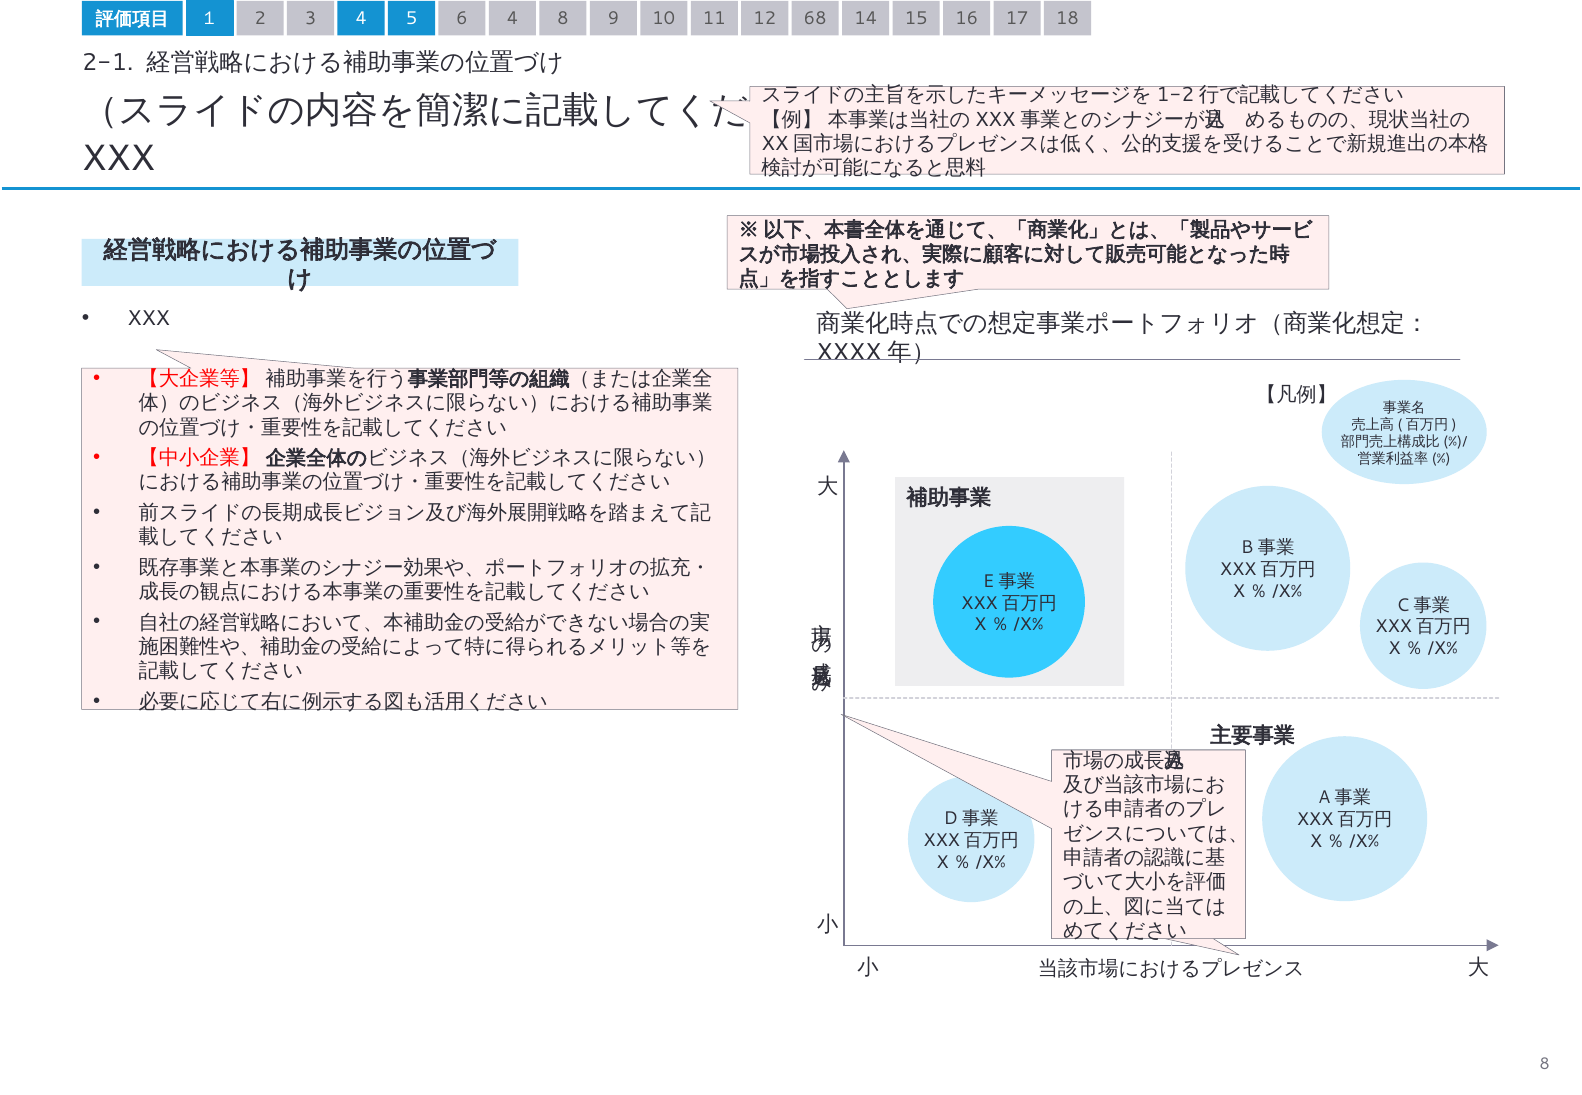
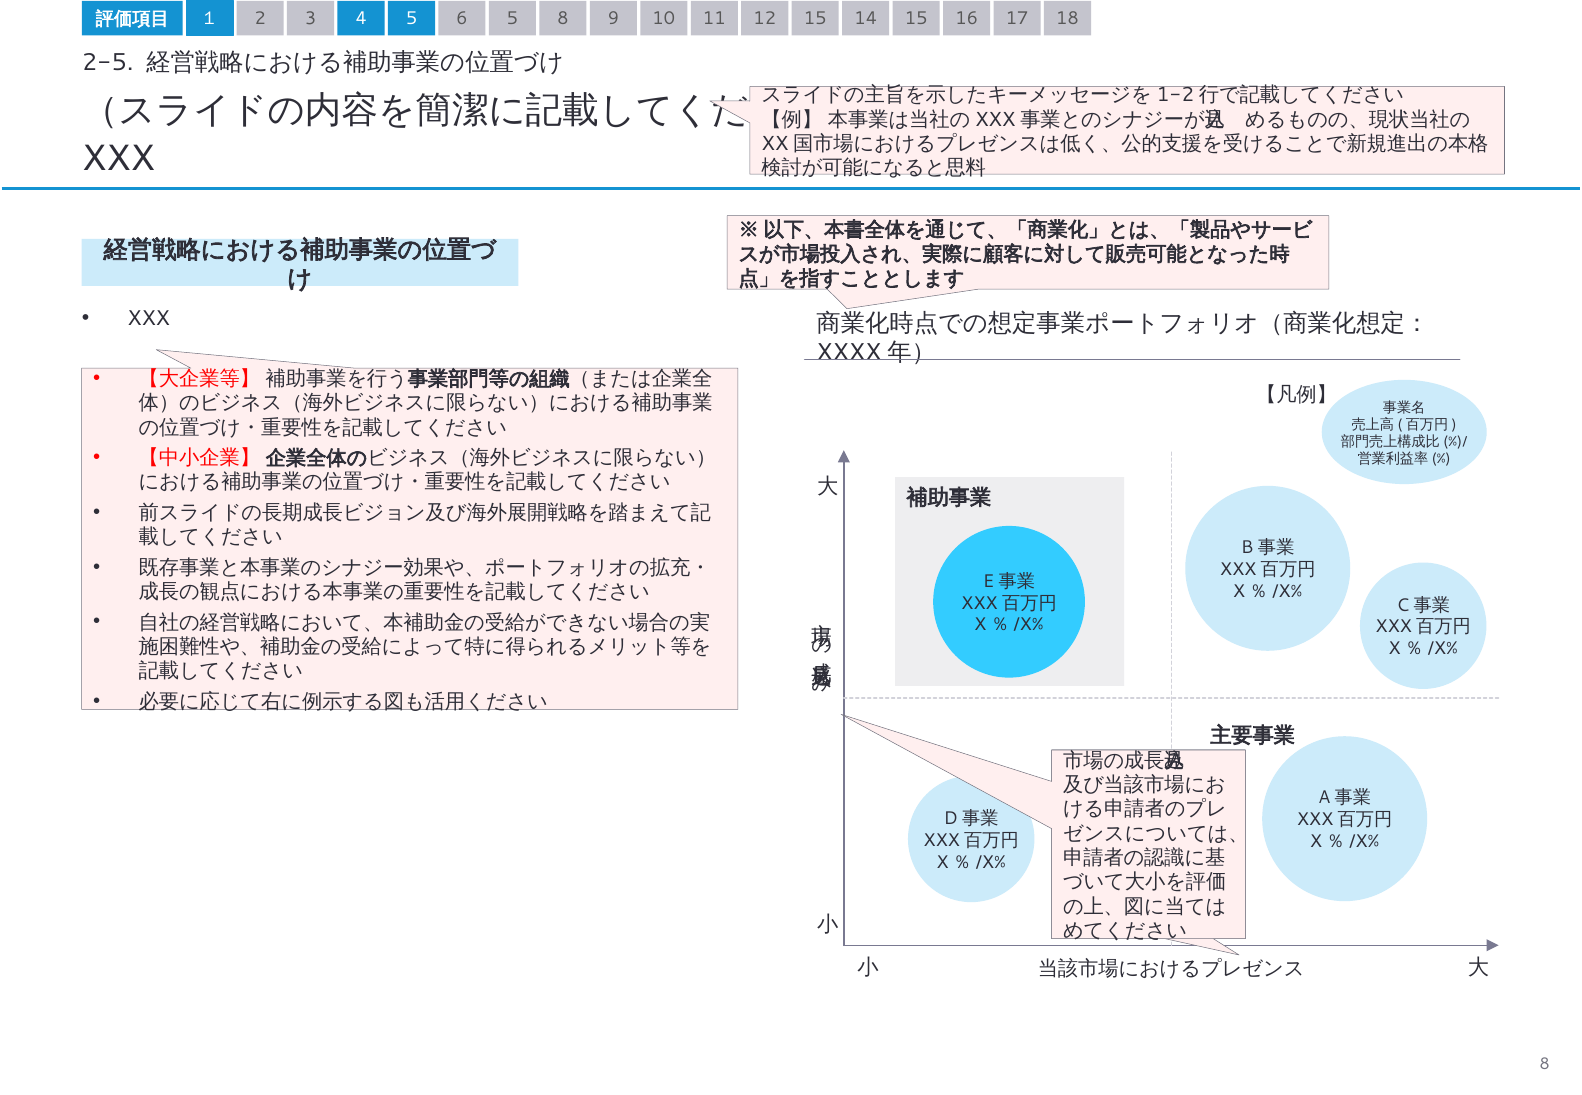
6 4: 4 -> 5 (512, 19)
12 68: 68 -> 15 (815, 19)
2-1: 2-1 -> 2-5 (108, 63)
